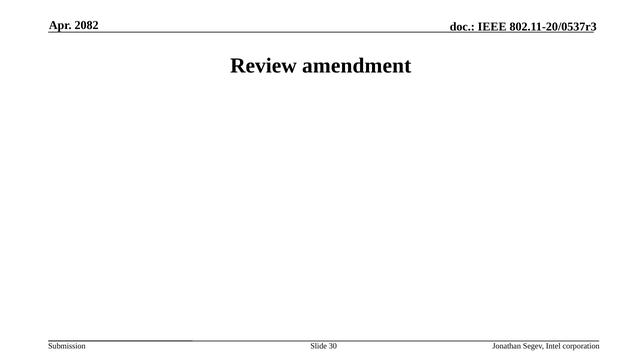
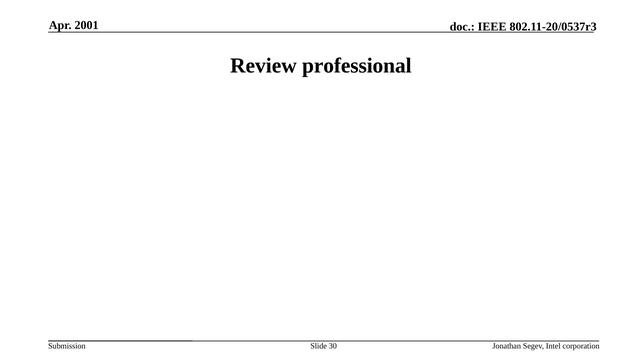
2082: 2082 -> 2001 (87, 26)
amendment: amendment -> professional (357, 66)
